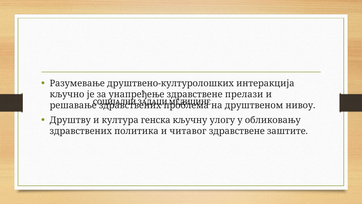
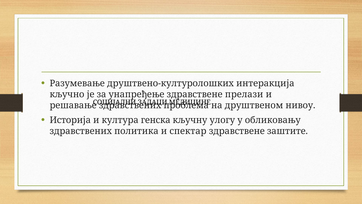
Друштву: Друштву -> Историја (70, 120)
читавог: читавог -> спектар (188, 131)
